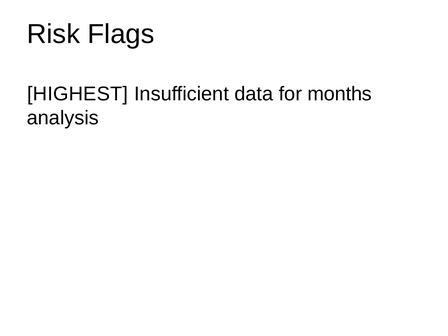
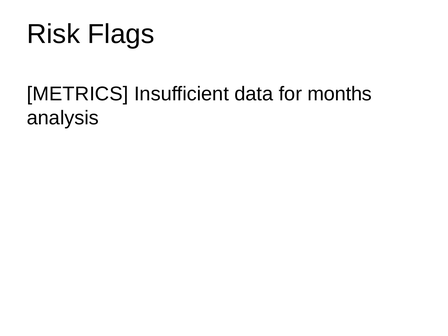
HIGHEST: HIGHEST -> METRICS (78, 94)
